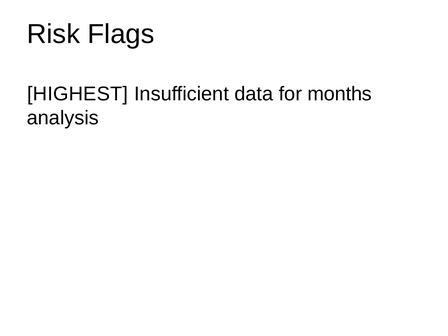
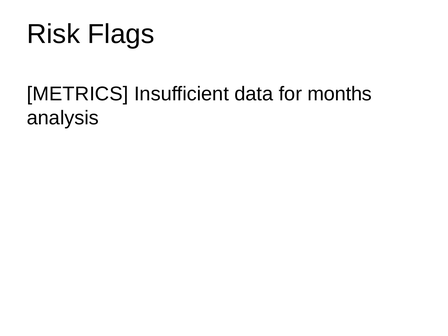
HIGHEST: HIGHEST -> METRICS (78, 94)
